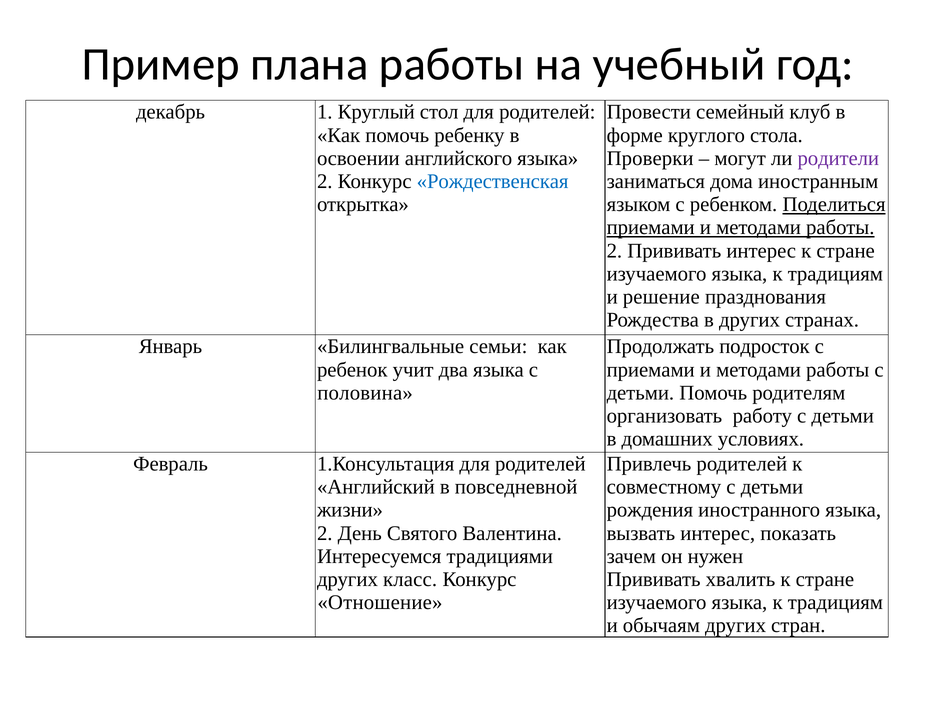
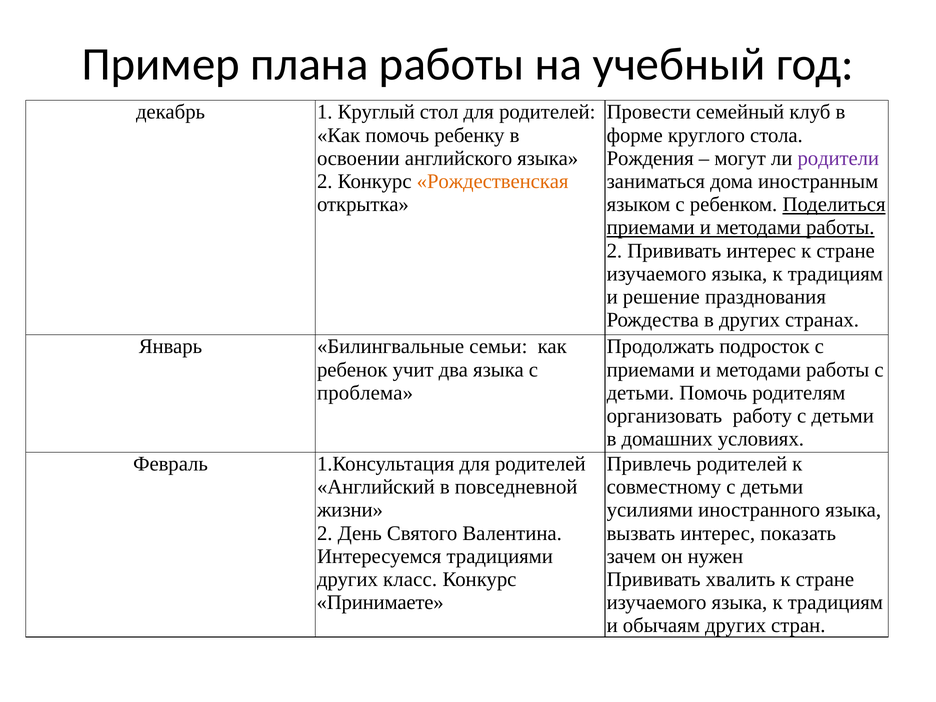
Проверки: Проверки -> Рождения (650, 158)
Рождественская colour: blue -> orange (493, 181)
половина: половина -> проблема (365, 393)
рождения: рождения -> усилиями (650, 510)
Отношение: Отношение -> Принимаете (380, 602)
